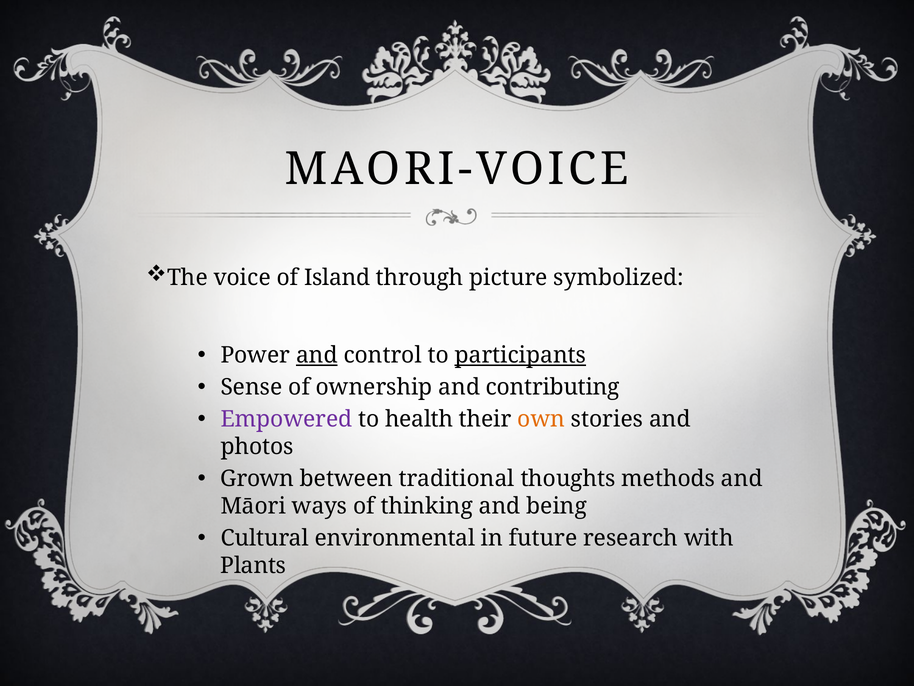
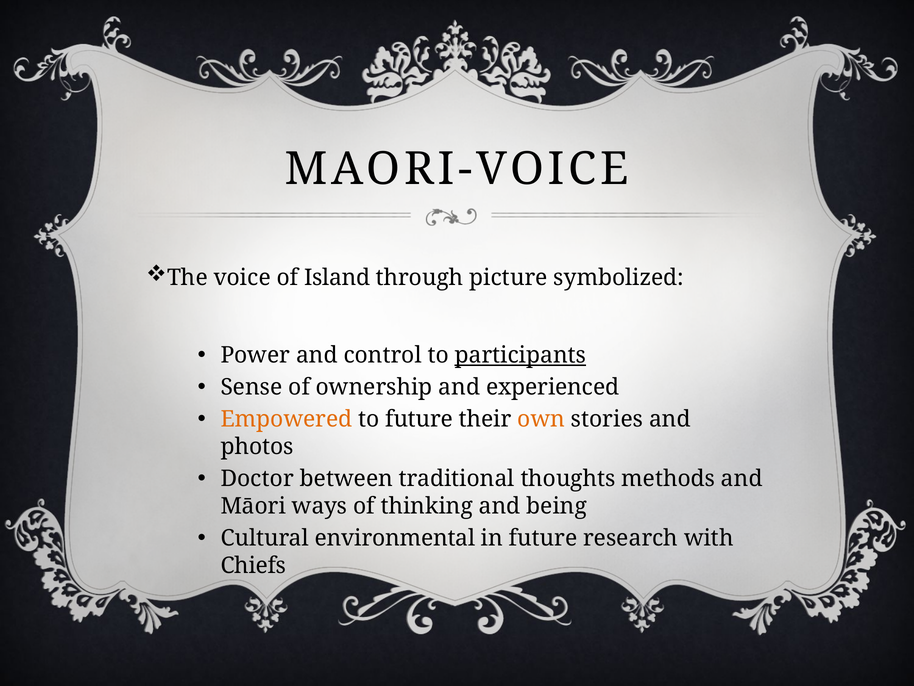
and underline: present -> none (317, 355)
contributing: contributing -> experienced (553, 387)
Empowered colour: purple -> orange (286, 419)
to health: health -> future (419, 419)
Grown: Grown -> Doctor (257, 478)
Plants: Plants -> Chiefs (253, 565)
